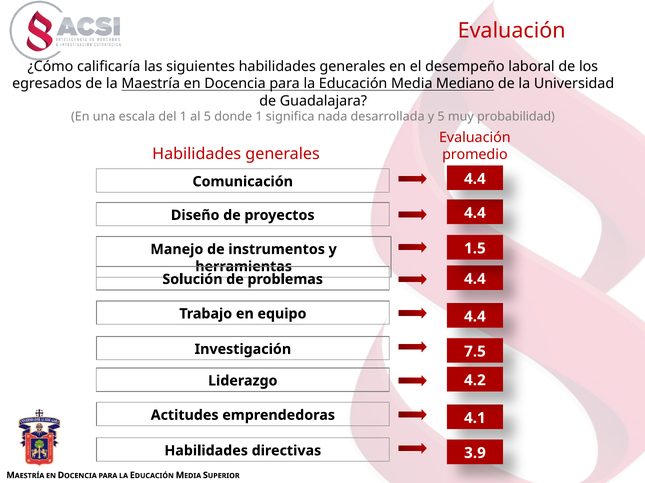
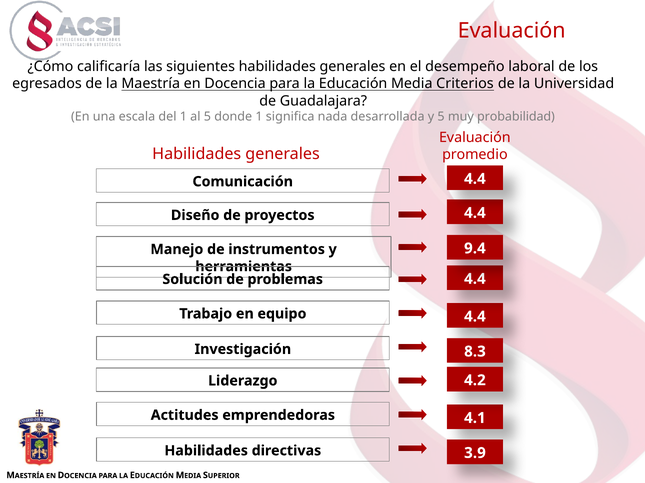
Mediano: Mediano -> Criterios (465, 84)
1.5: 1.5 -> 9.4 (475, 249)
7.5: 7.5 -> 8.3 (475, 352)
